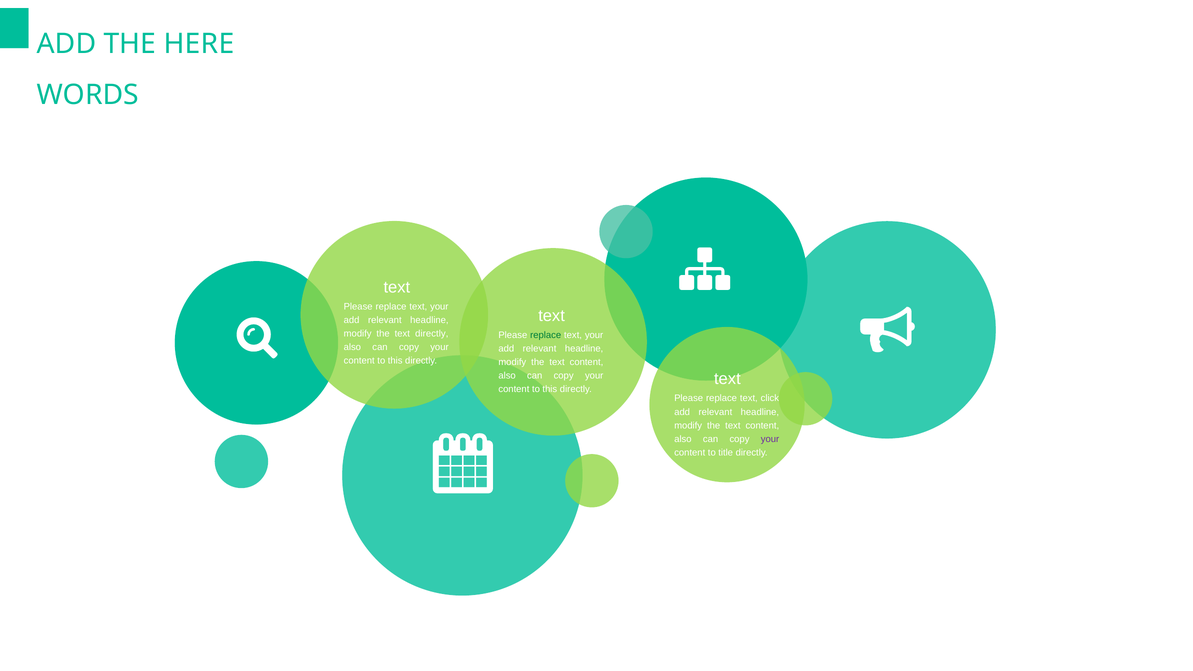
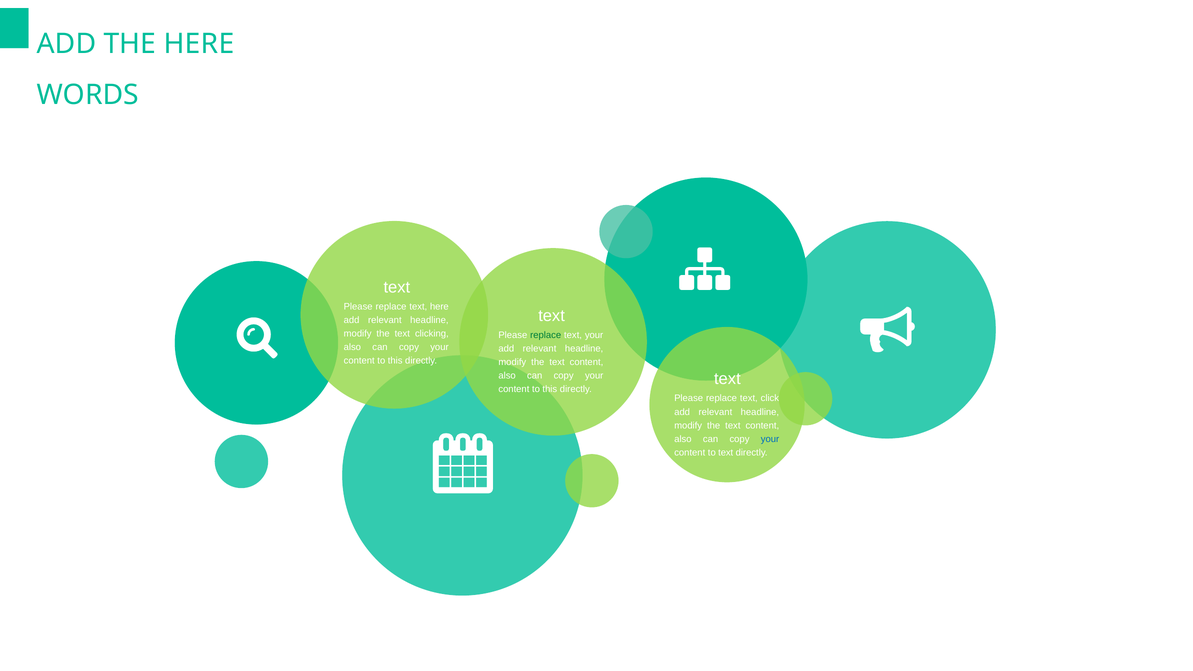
your: your -> here (439, 306)
text directly: directly -> clicking (432, 333)
your colour: purple -> blue (770, 439)
to title: title -> text (726, 452)
